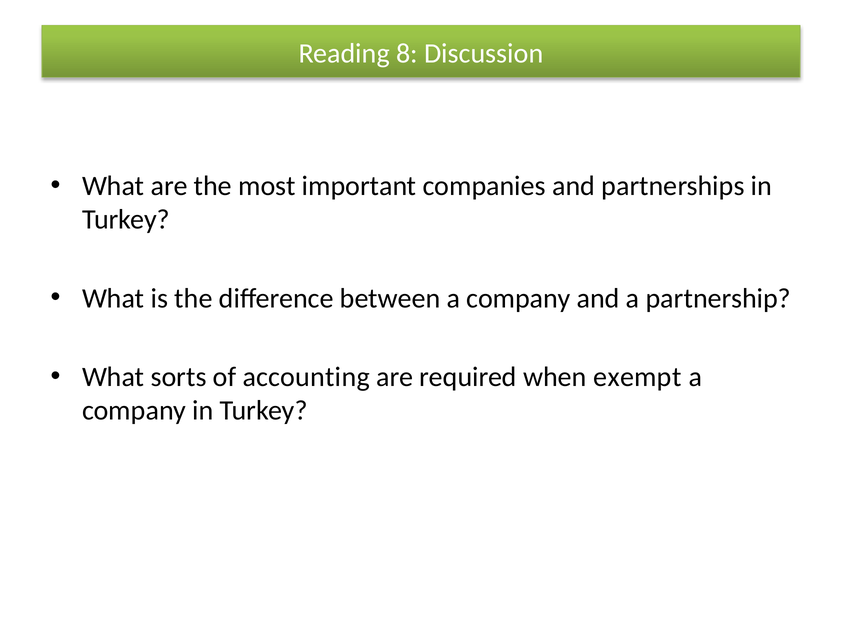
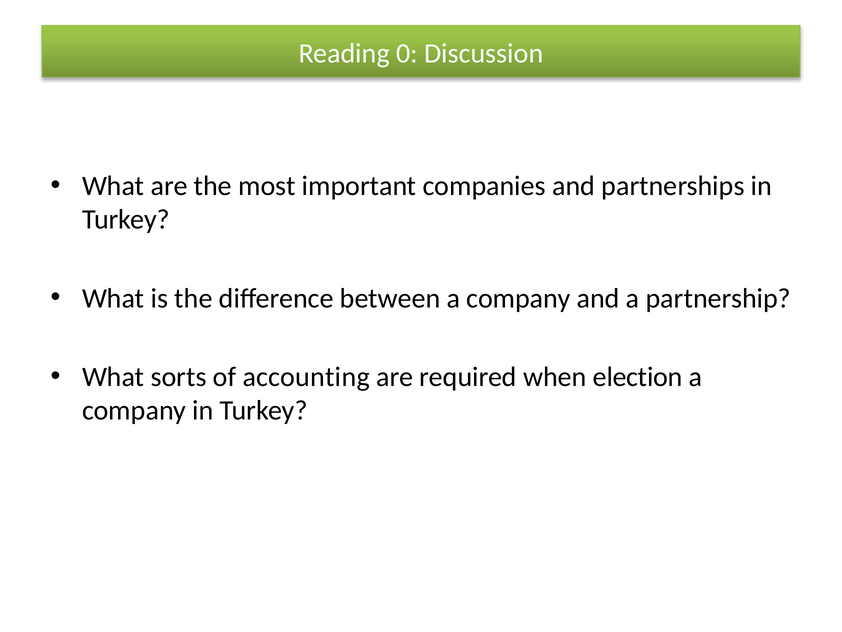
8: 8 -> 0 (407, 53)
exempt: exempt -> election (638, 377)
